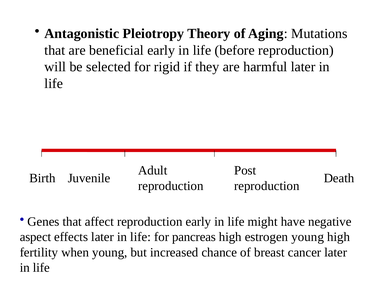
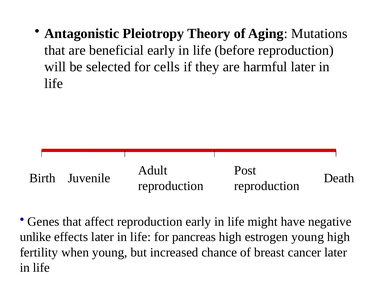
rigid: rigid -> cells (167, 67)
aspect: aspect -> unlike (35, 237)
